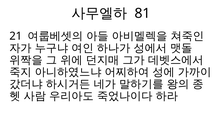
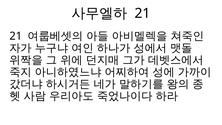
81: 81 -> 21 (142, 13)
